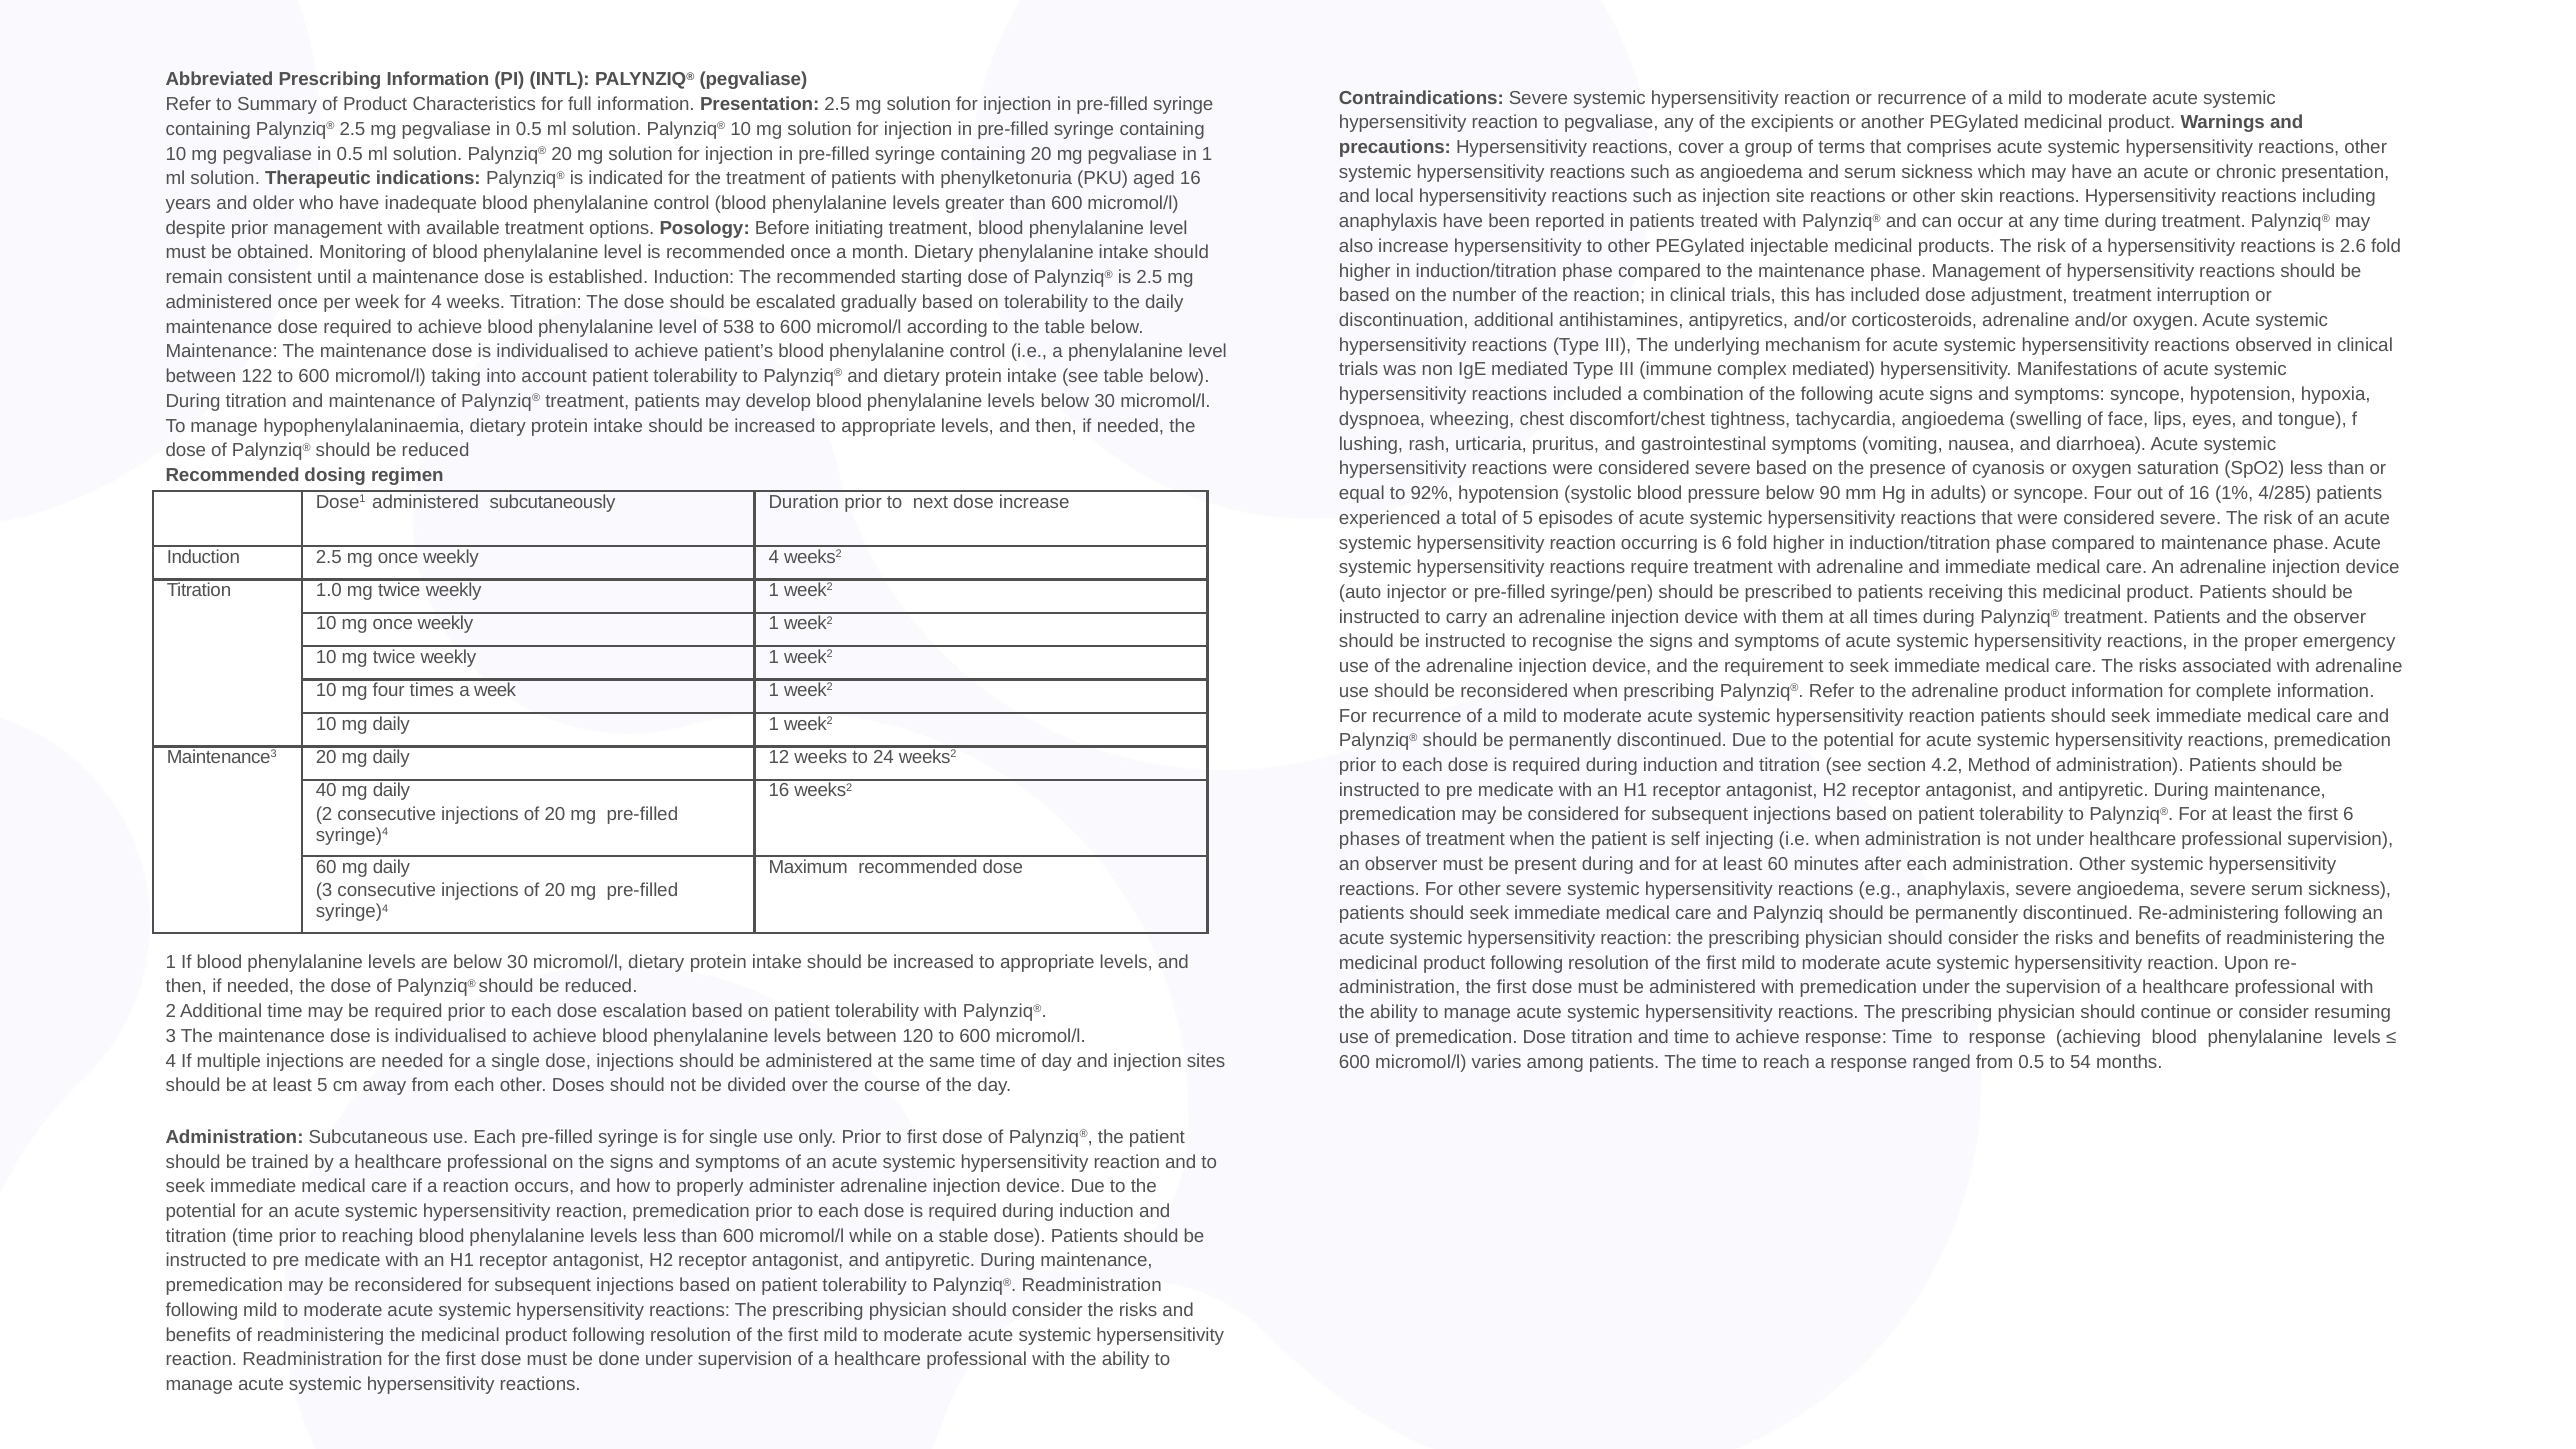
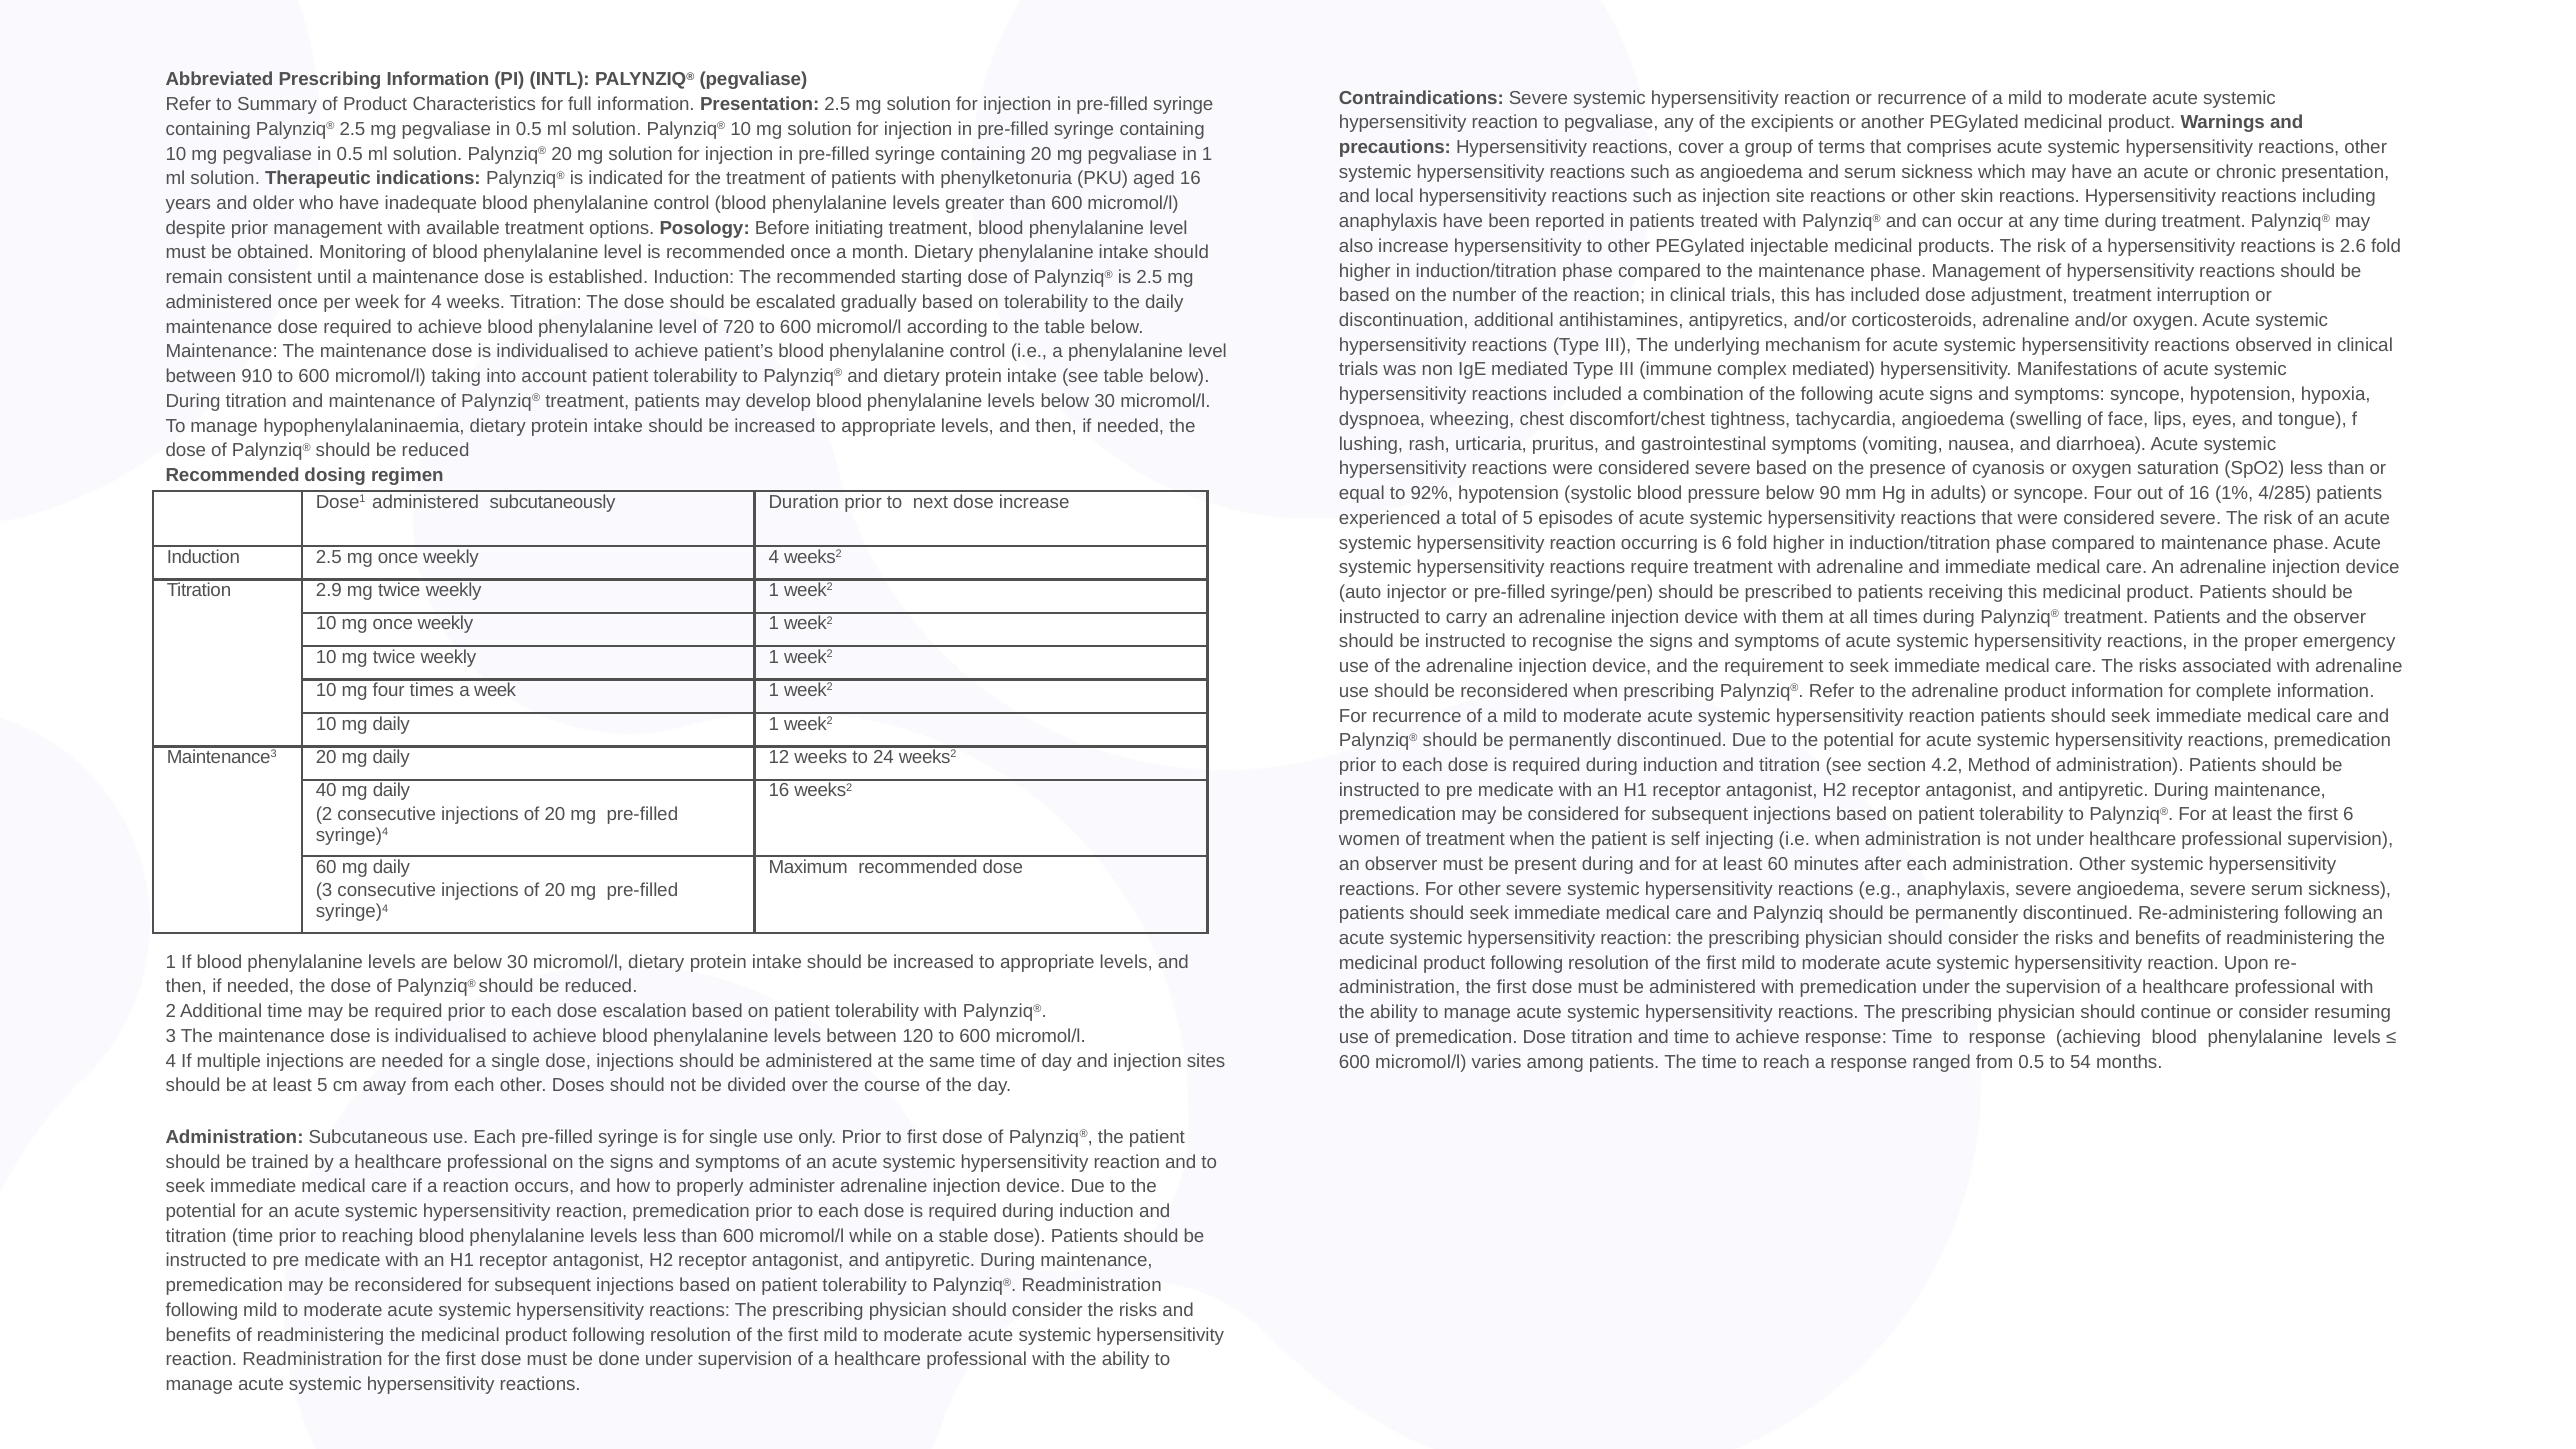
538: 538 -> 720 (739, 327)
122: 122 -> 910 (257, 376)
1.0: 1.0 -> 2.9 (329, 590)
phases: phases -> women (1370, 839)
